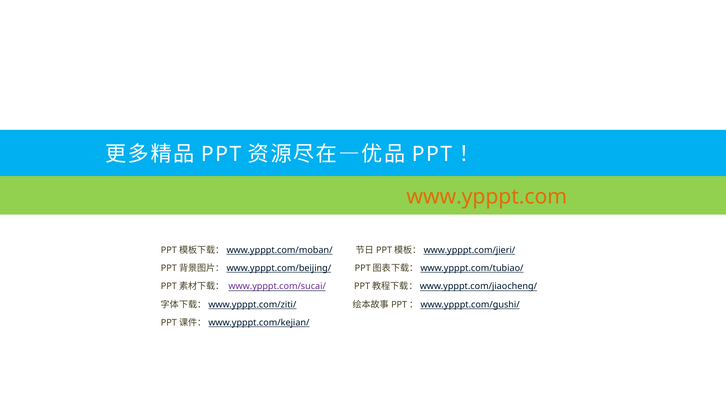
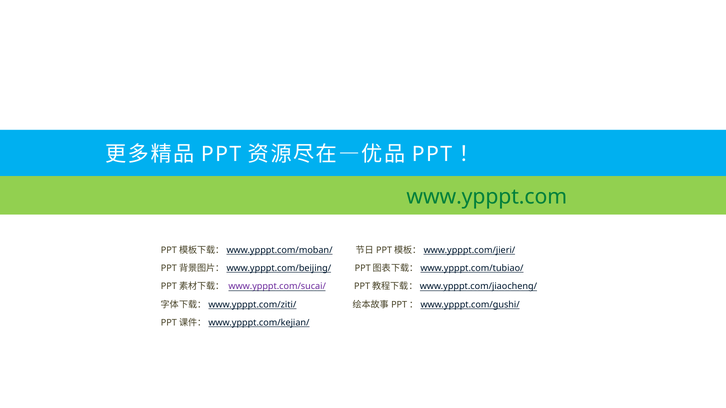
www.ypppt.com colour: orange -> green (487, 197)
